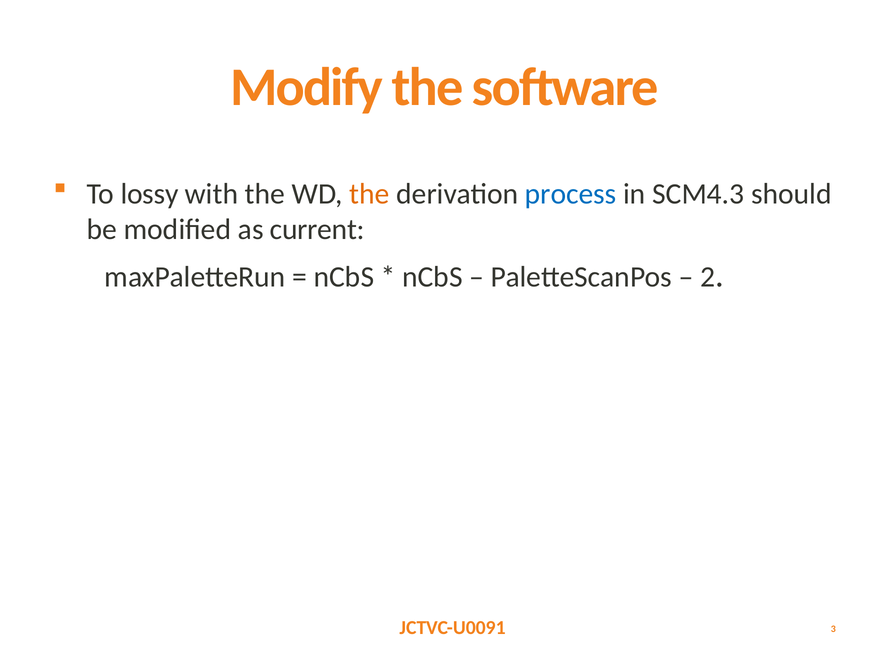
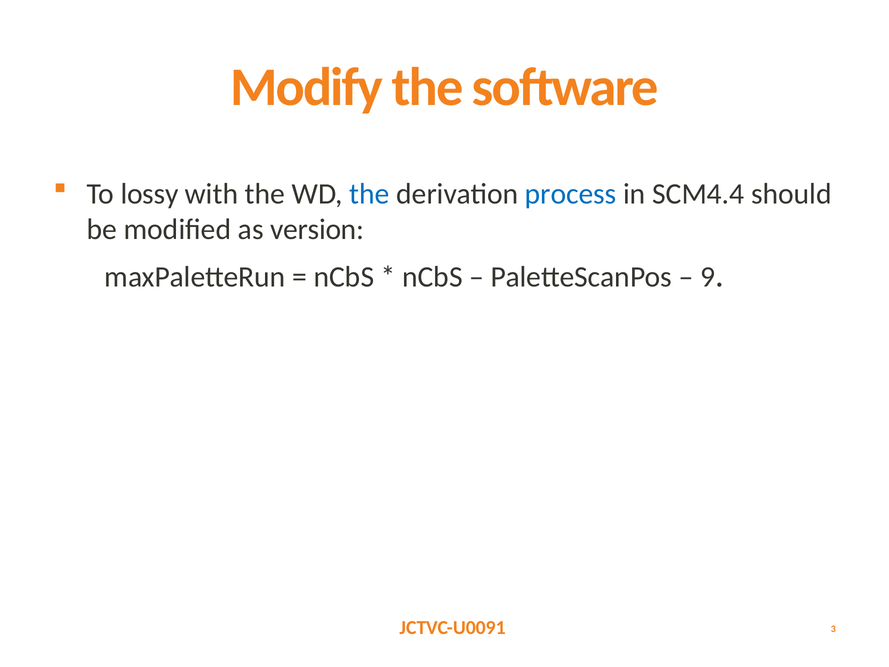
the colour: orange -> blue (370, 194)
SCM4.3: SCM4.3 -> SCM4.4 (698, 194)
current: current -> version (317, 229)
2: 2 -> 9 (708, 277)
